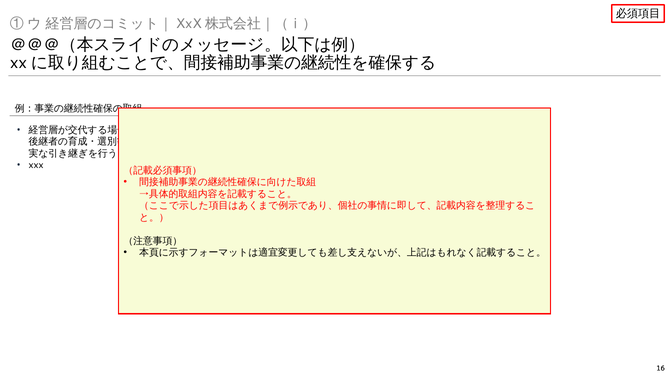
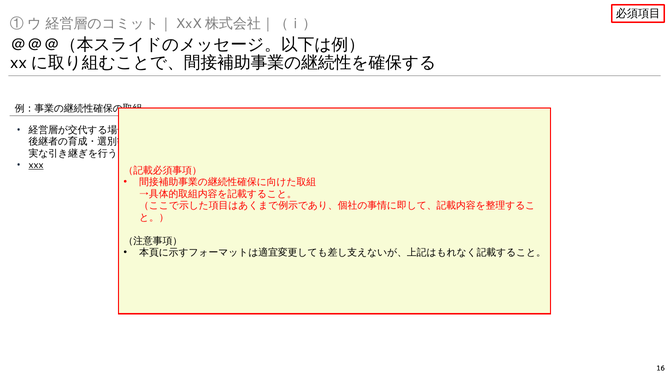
xxx underline: none -> present (36, 165)
